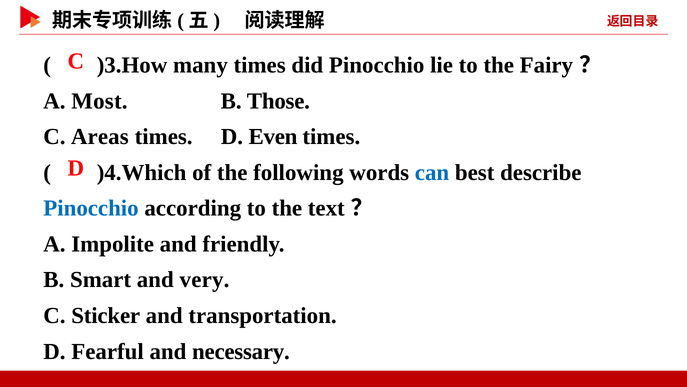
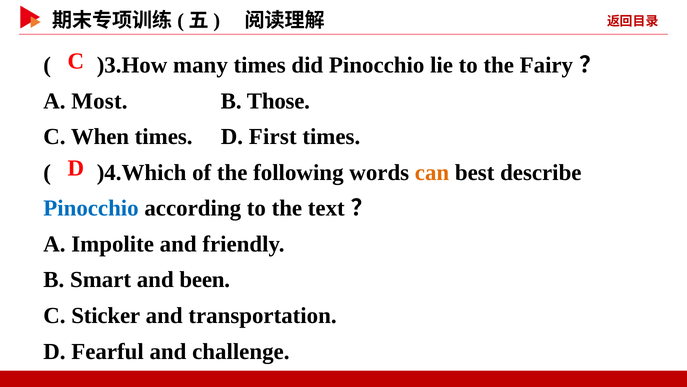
Areas: Areas -> When (100, 137)
Even: Even -> First (273, 137)
can colour: blue -> orange (432, 172)
very: very -> been (205, 279)
necessary: necessary -> challenge (241, 351)
